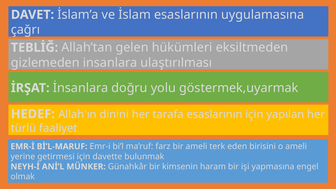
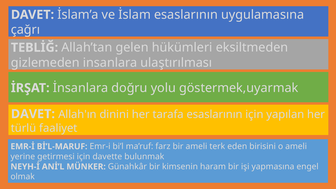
HEDEF: HEDEF -> DAVET (33, 114)
